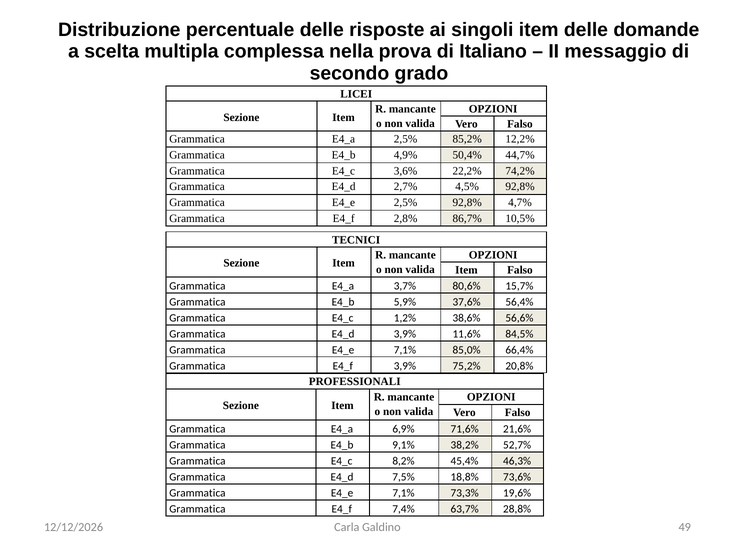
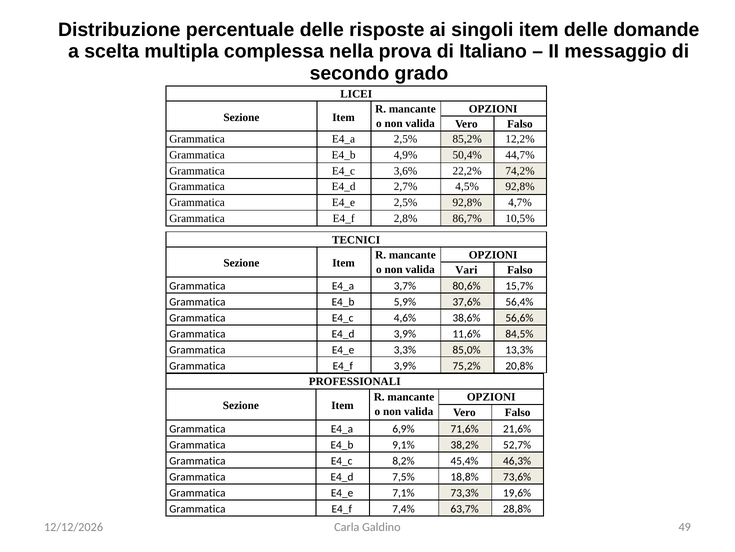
Item: Item -> Vari (466, 270)
1,2%: 1,2% -> 4,6% (405, 318)
7,1%: 7,1% -> 3,3% (405, 350)
66,4%: 66,4% -> 13,3% (519, 350)
